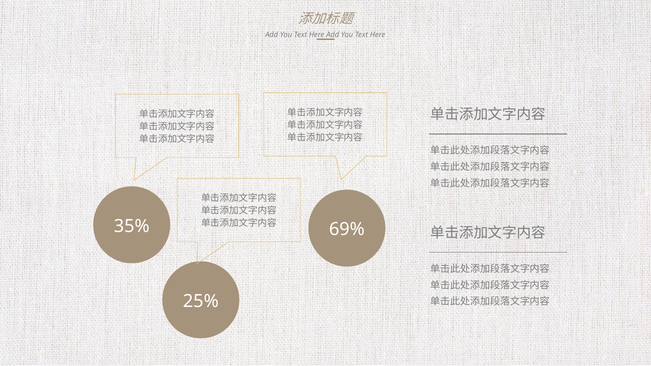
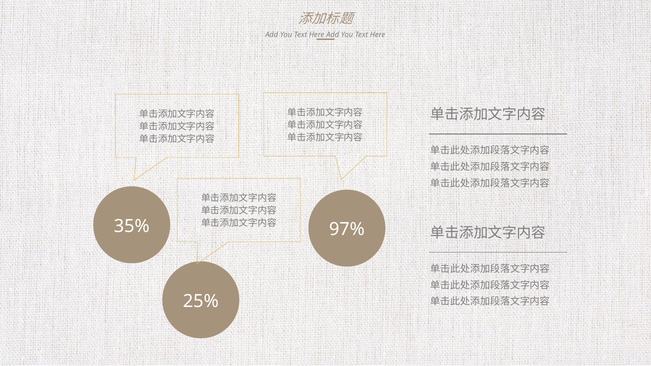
69%: 69% -> 97% (347, 229)
